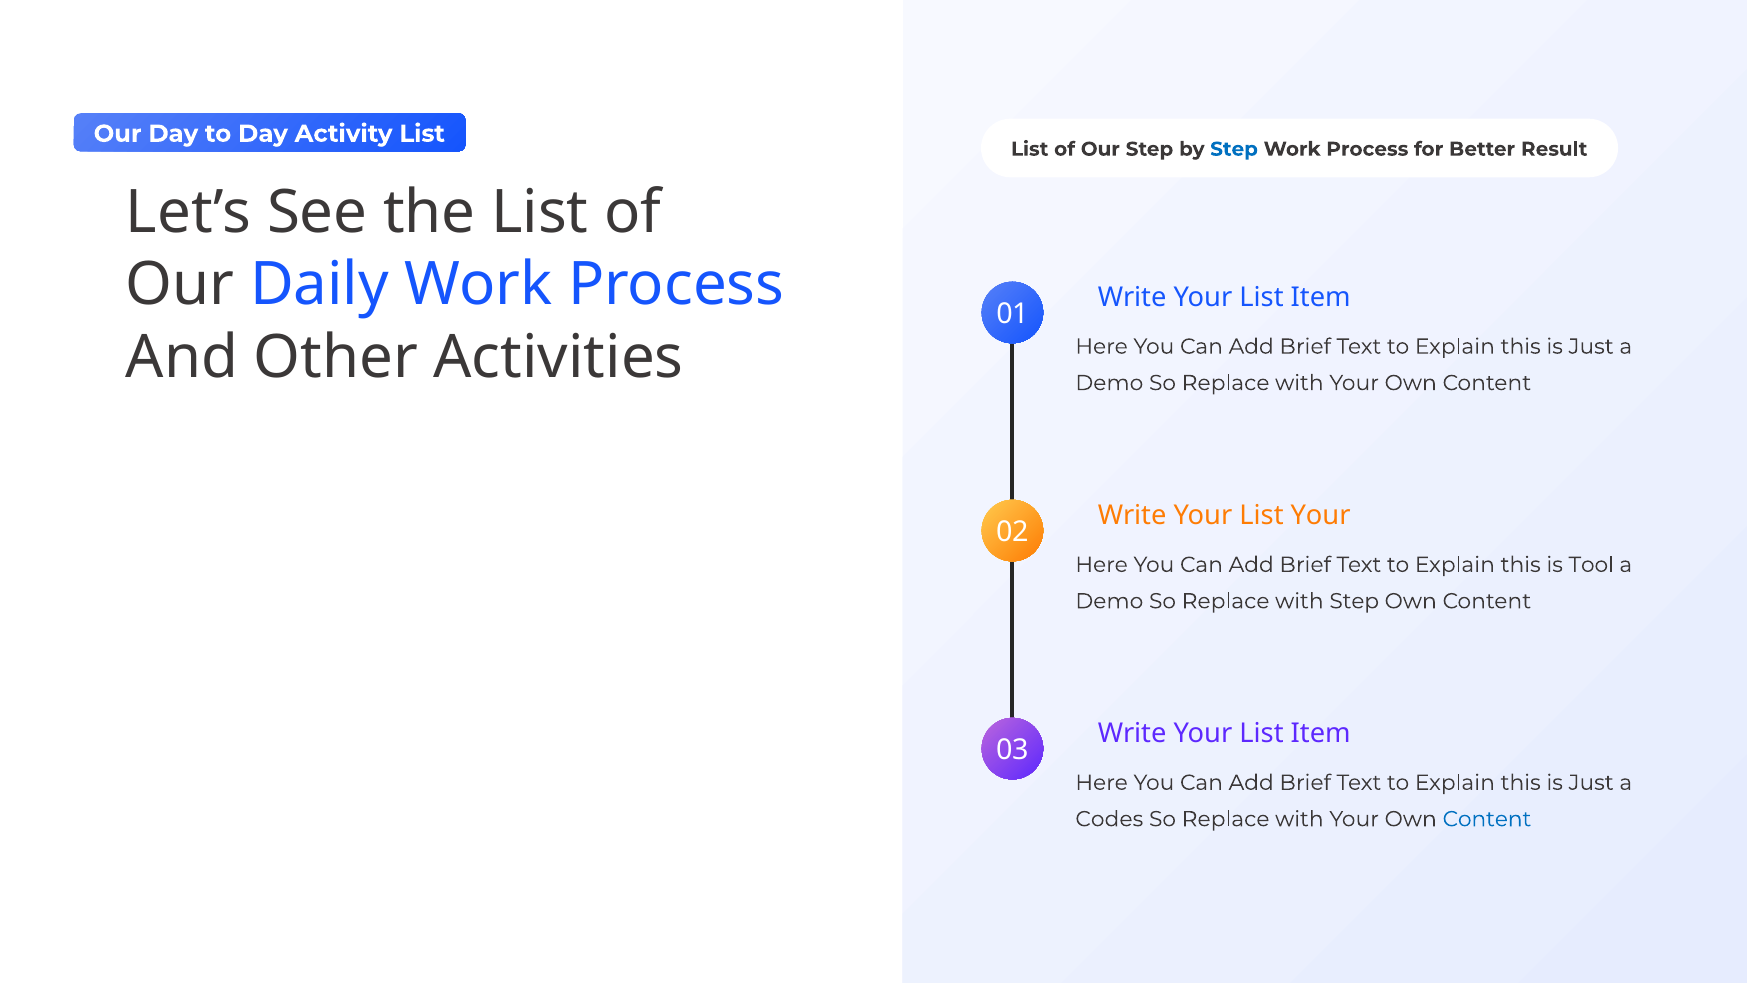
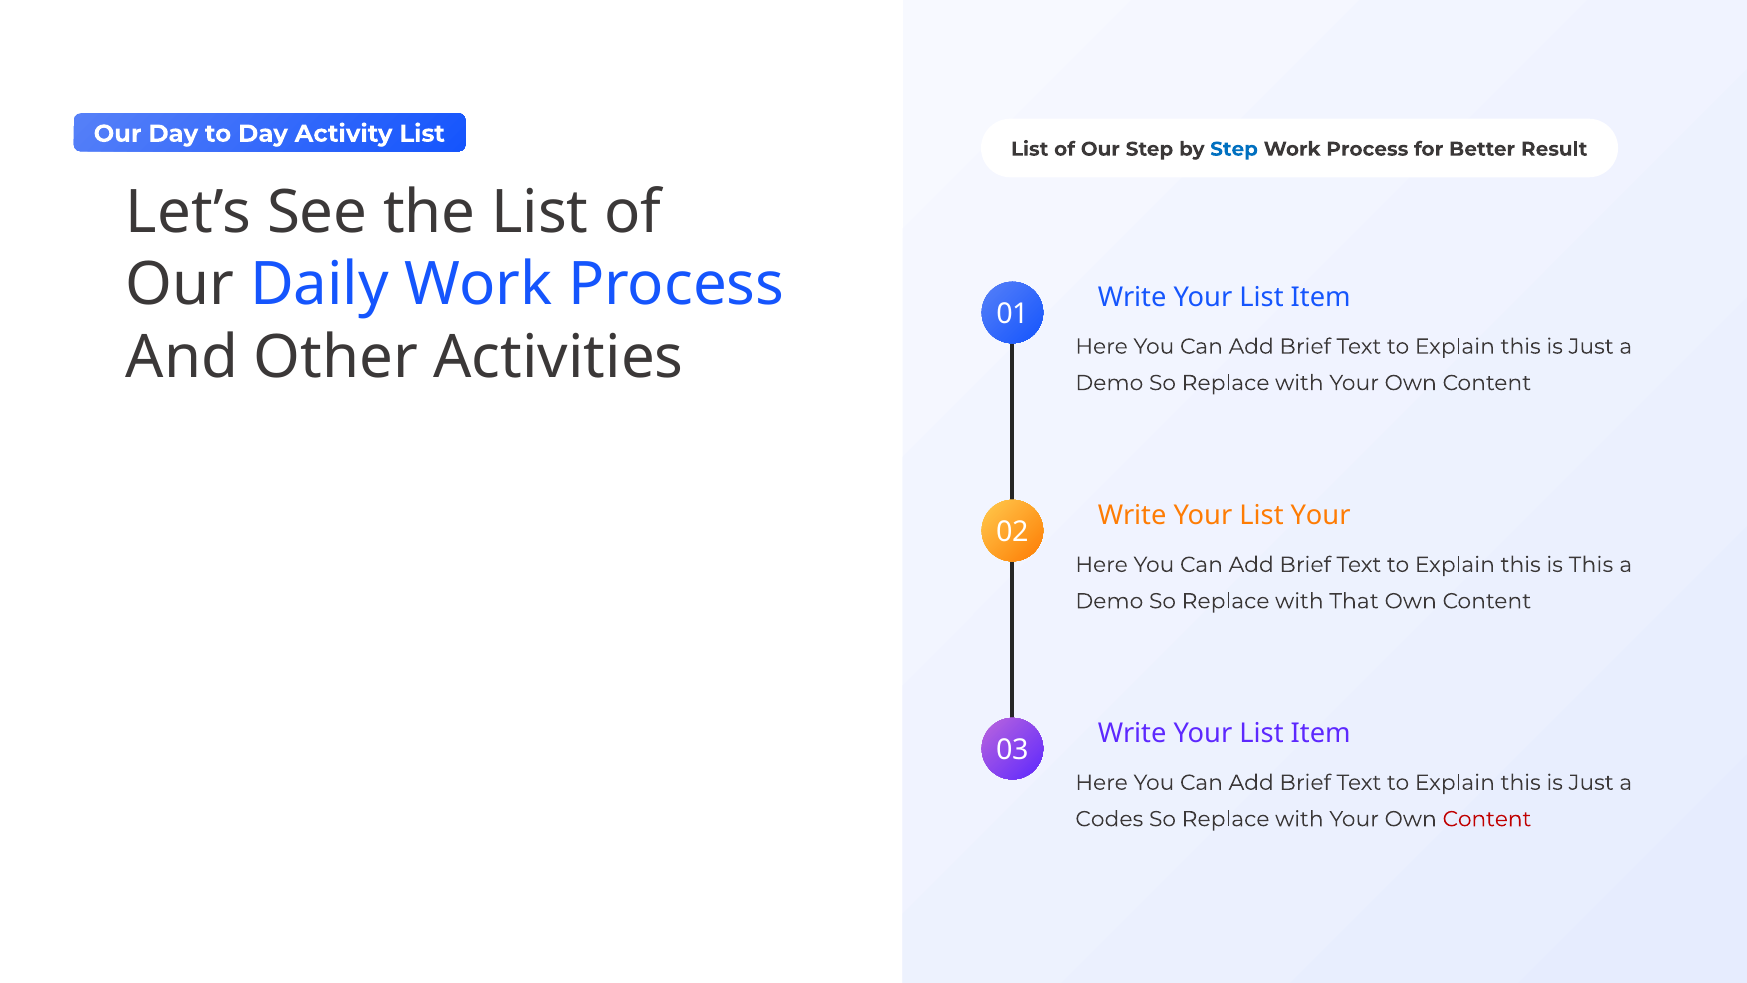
is Tool: Tool -> This (1591, 565)
with Step: Step -> That (1354, 601)
Content colour: blue -> red (1487, 819)
